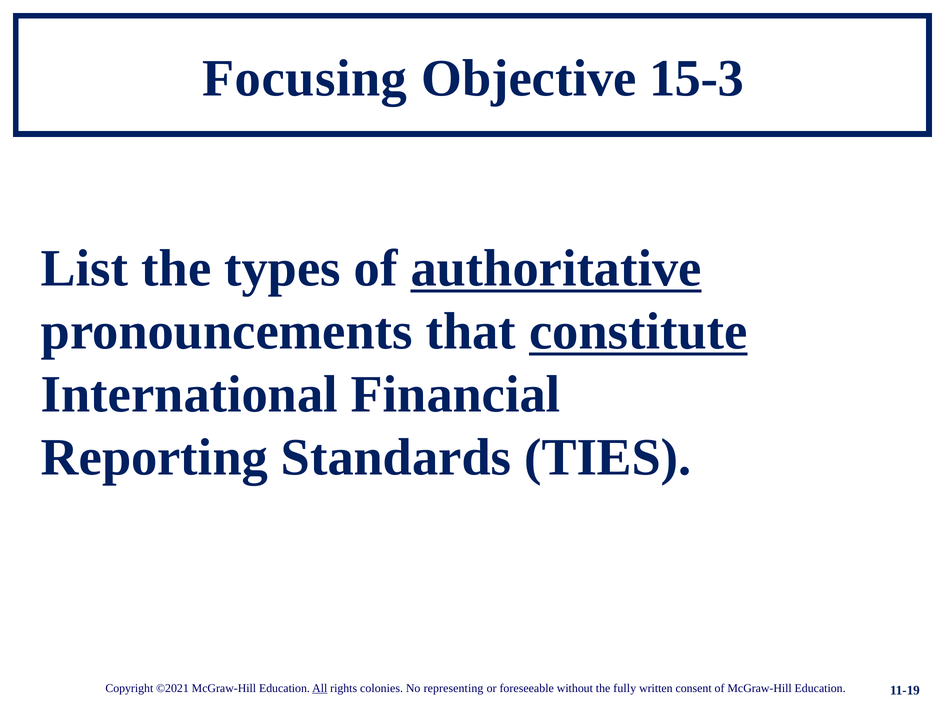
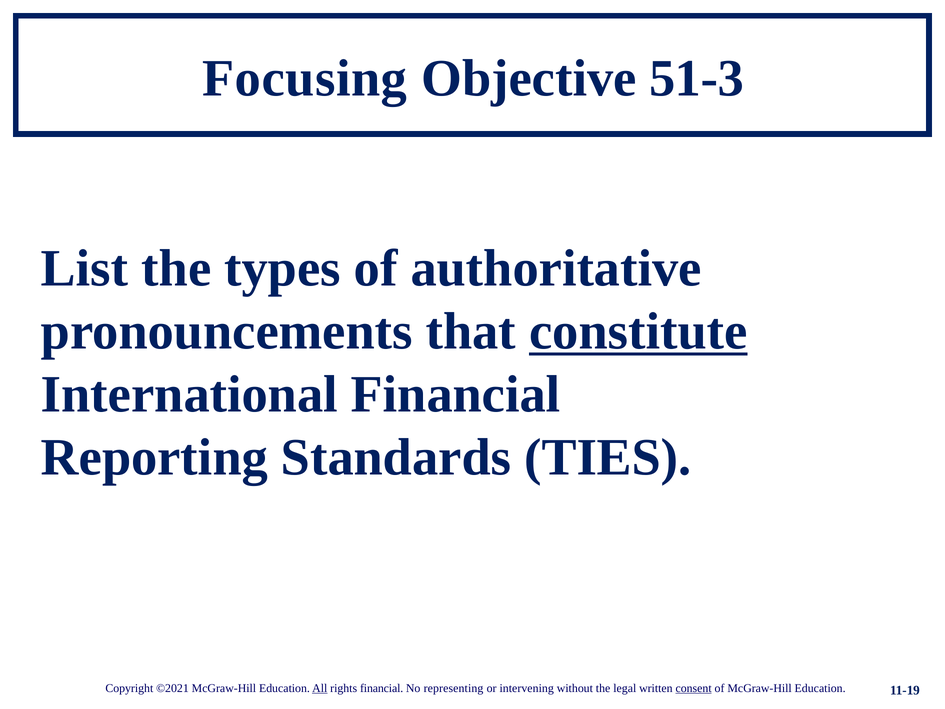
15-3: 15-3 -> 51-3 (697, 78)
authoritative underline: present -> none (556, 268)
rights colonies: colonies -> financial (382, 688)
foreseeable: foreseeable -> intervening (527, 688)
fully: fully -> legal (625, 688)
consent underline: none -> present (694, 688)
